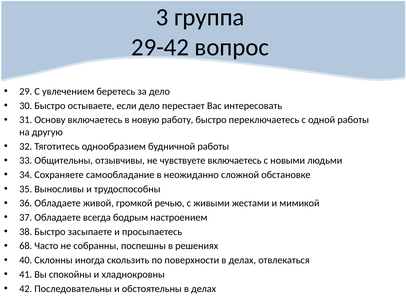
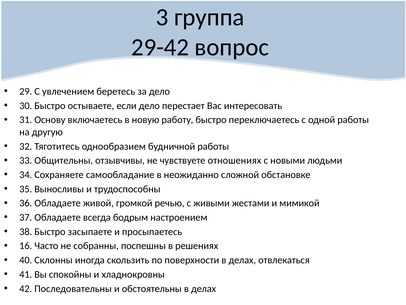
чувствуете включаетесь: включаетесь -> отношениях (234, 160)
68: 68 -> 16 (26, 246)
